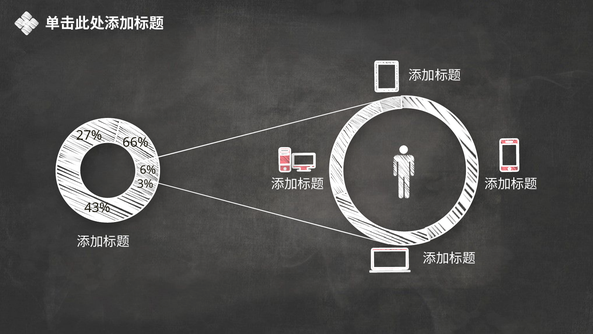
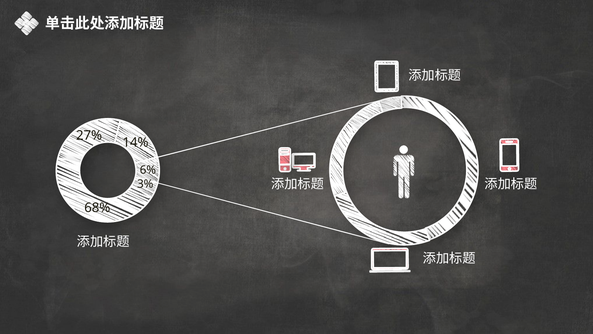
66%: 66% -> 14% (135, 142)
43%: 43% -> 68% (97, 207)
